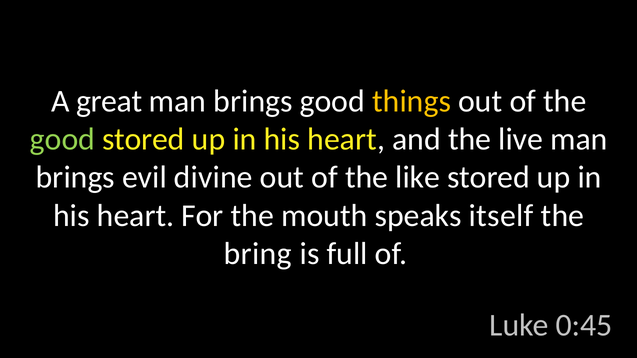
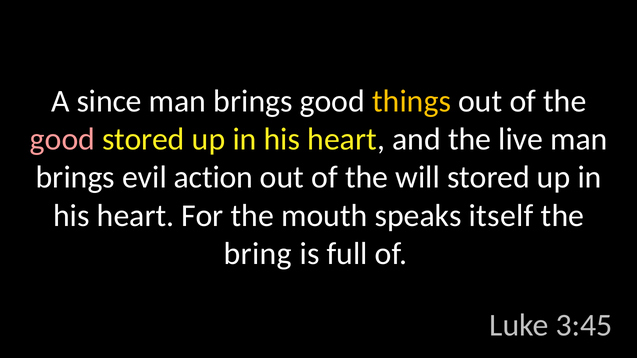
great: great -> since (109, 101)
good colour: light green -> pink (63, 139)
divine: divine -> action (213, 178)
like: like -> will (418, 178)
0:45: 0:45 -> 3:45 (584, 326)
